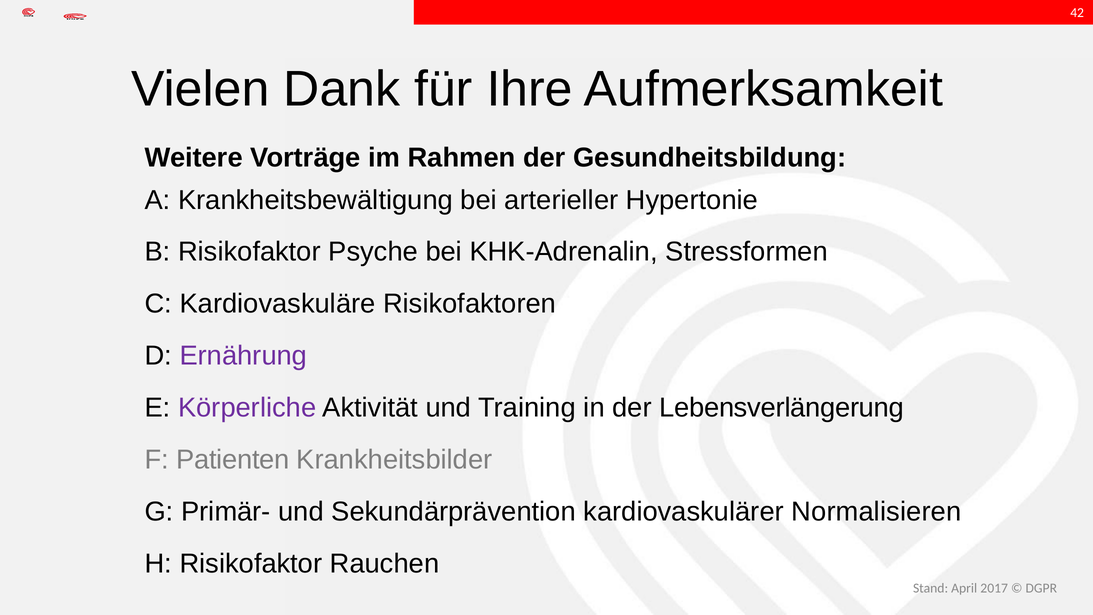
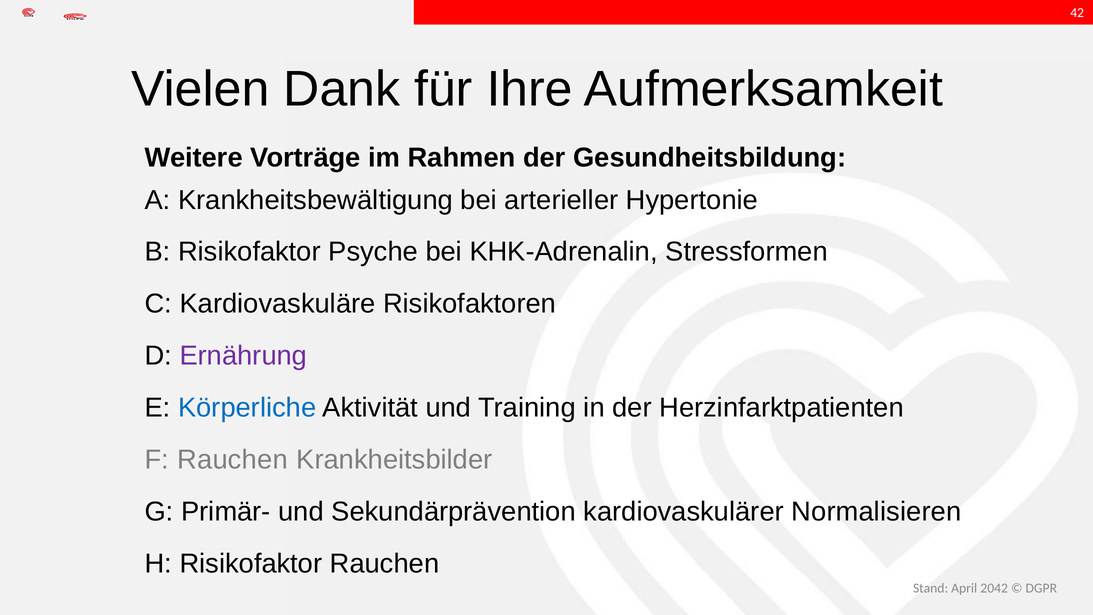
Körperliche colour: purple -> blue (247, 408)
Lebensverlängerung: Lebensverlängerung -> Herzinfarktpatienten (782, 408)
F Patienten: Patienten -> Rauchen (233, 460)
2017: 2017 -> 2042 (994, 588)
